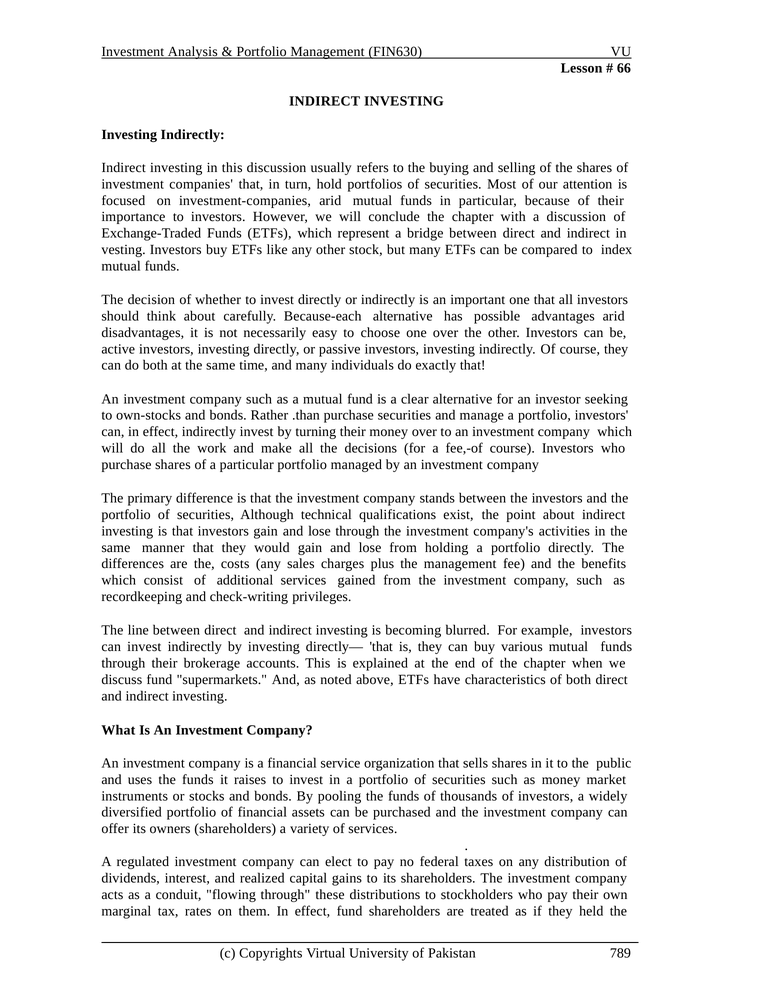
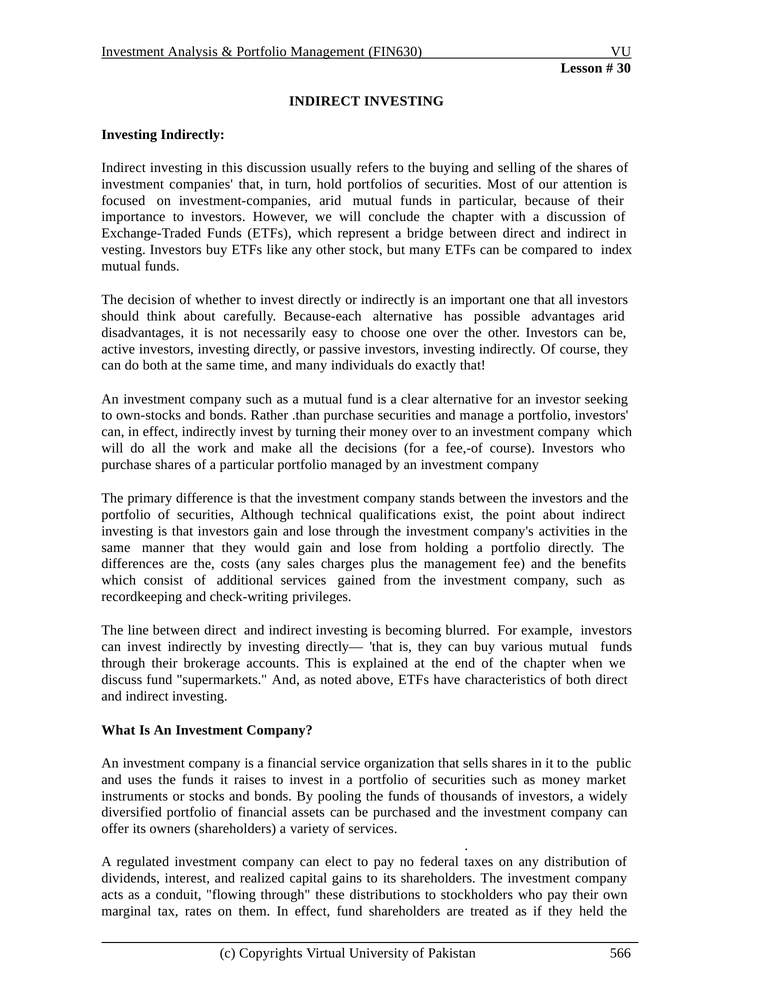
66: 66 -> 30 (624, 68)
789: 789 -> 566 (620, 953)
